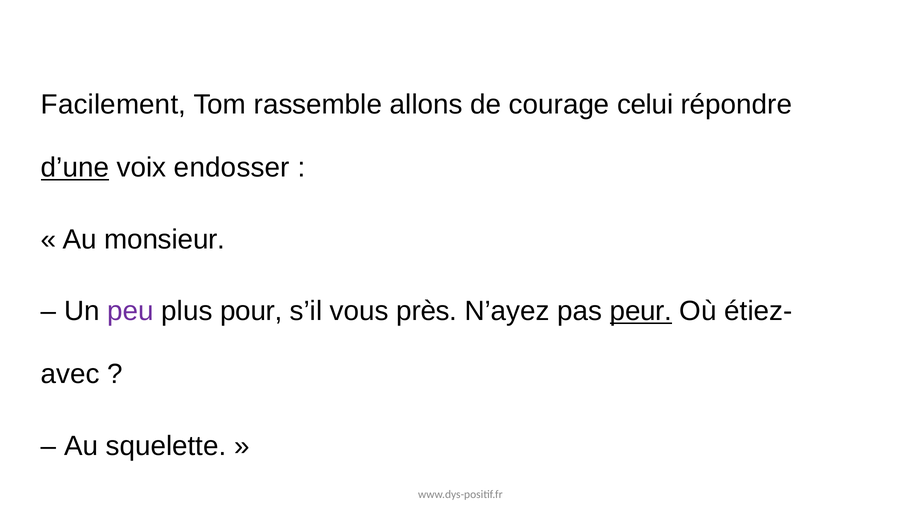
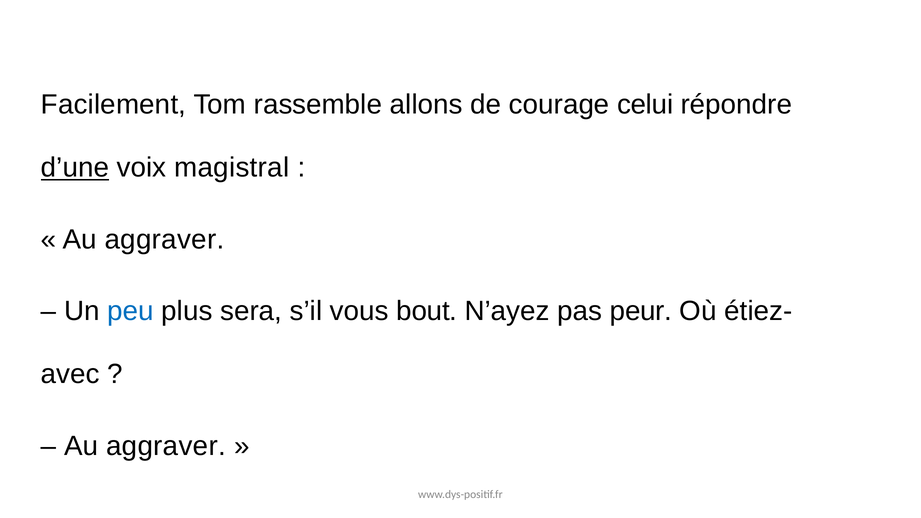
endosser: endosser -> magistral (232, 168)
monsieur: monsieur -> aggraver (165, 239)
peu colour: purple -> blue (131, 311)
pour: pour -> sera (251, 311)
près: près -> bout (427, 311)
peur underline: present -> none (641, 311)
squelette: squelette -> aggraver (166, 446)
